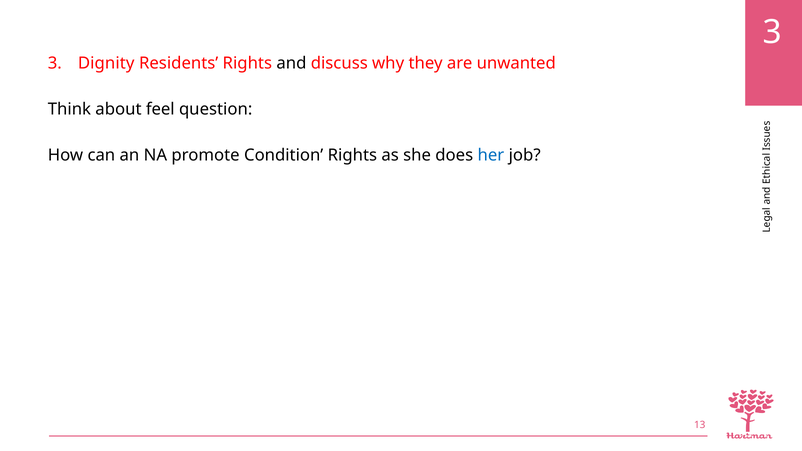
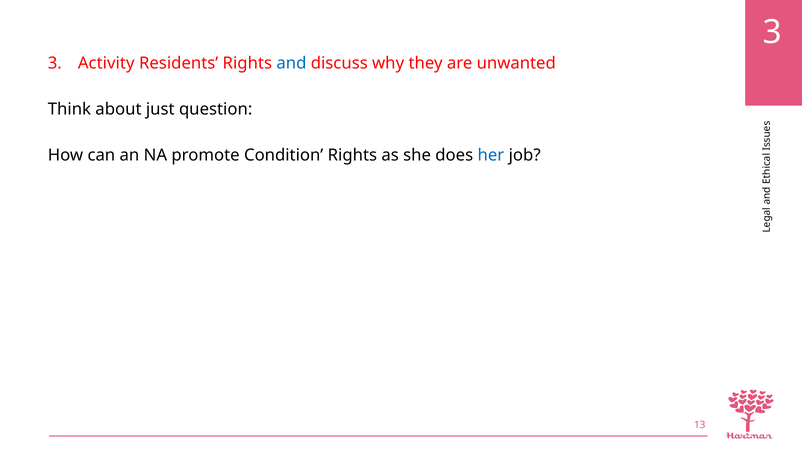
Dignity: Dignity -> Activity (106, 63)
and colour: black -> blue (291, 63)
feel: feel -> just (160, 109)
